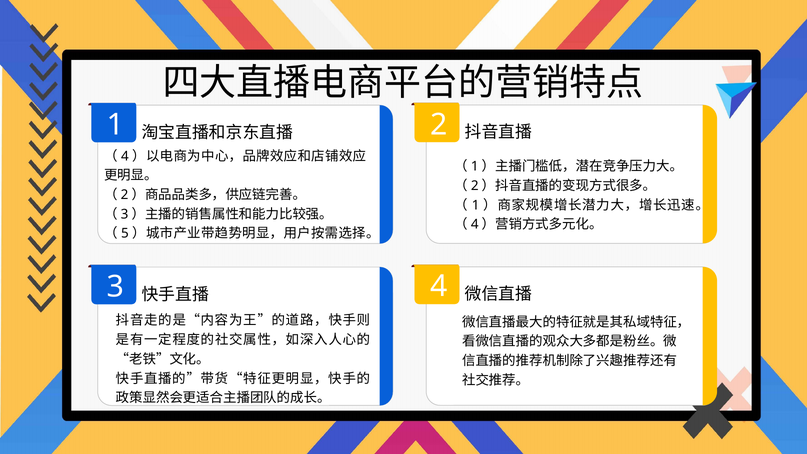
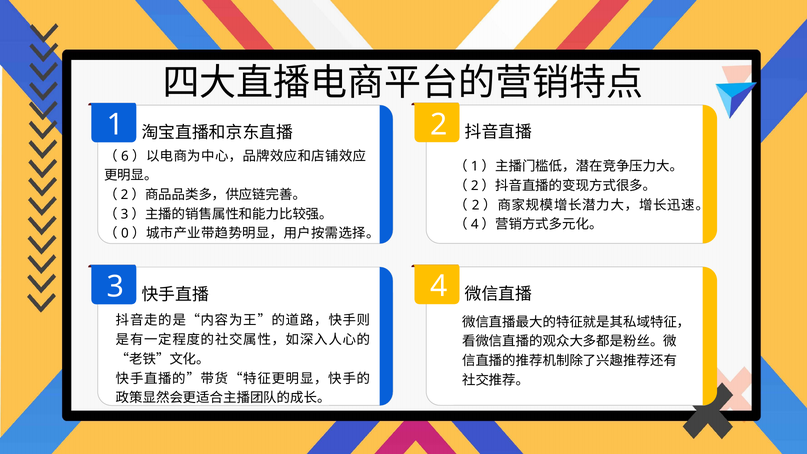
4: 4 -> 6 (125, 156)
1: 1 -> 2 (476, 205)
5: 5 -> 0 (125, 233)
